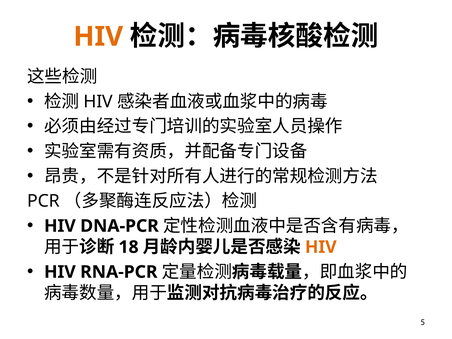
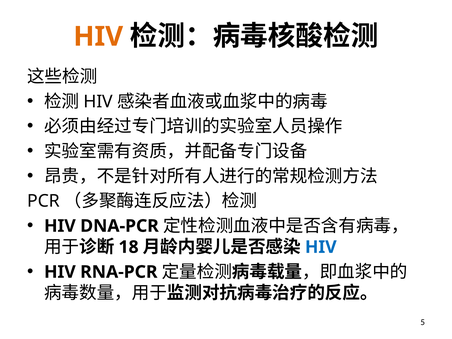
HIV colour: orange -> blue (321, 247)
